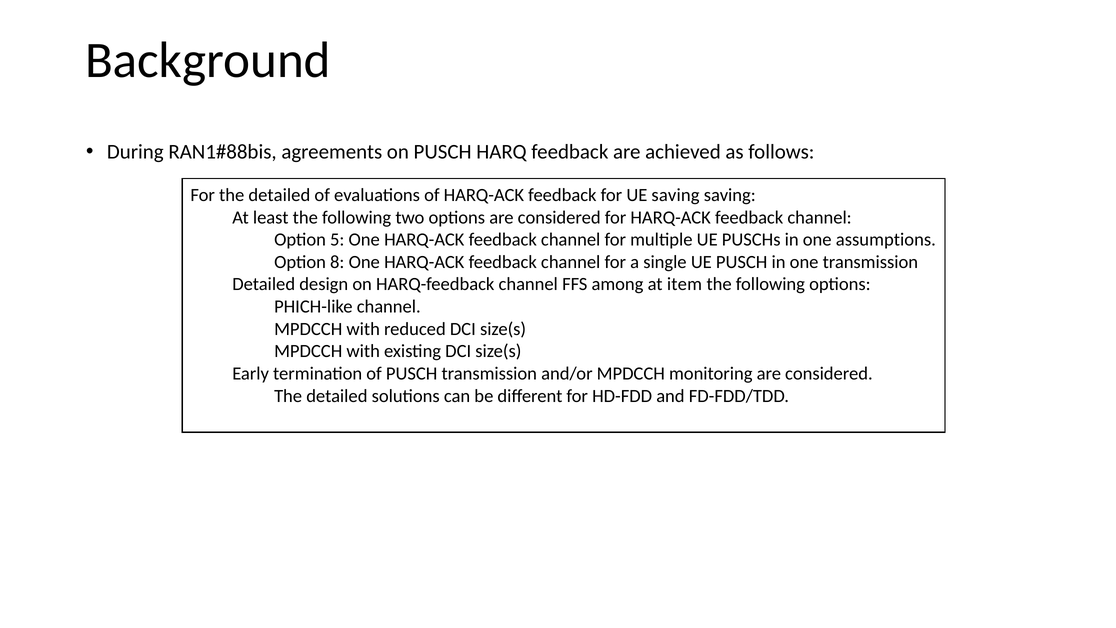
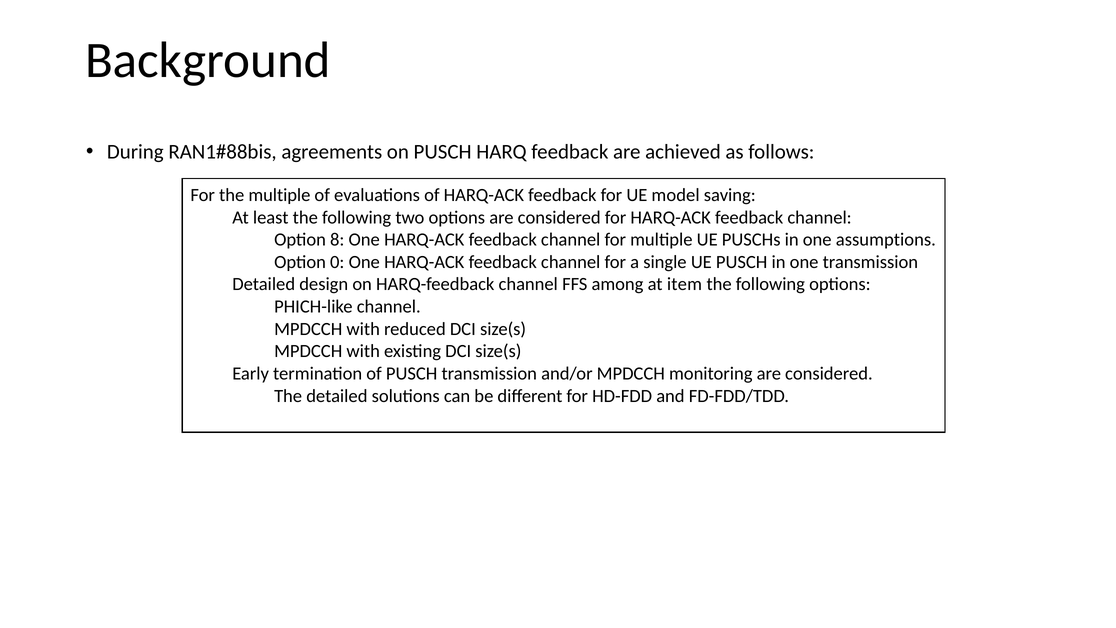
For the detailed: detailed -> multiple (279, 195)
UE saving: saving -> model (676, 195)
5: 5 -> 8 (337, 240)
8: 8 -> 0 (337, 262)
